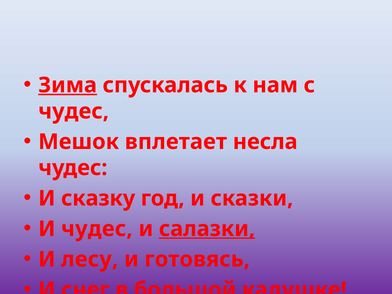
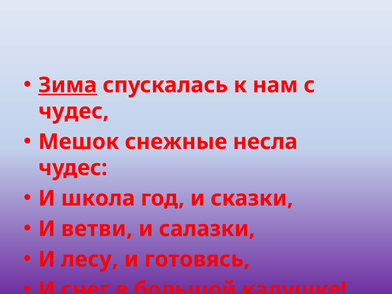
вплетает: вплетает -> снежные (176, 142)
сказку: сказку -> школа (98, 198)
И чудес: чудес -> ветви (97, 229)
салазки underline: present -> none (207, 229)
